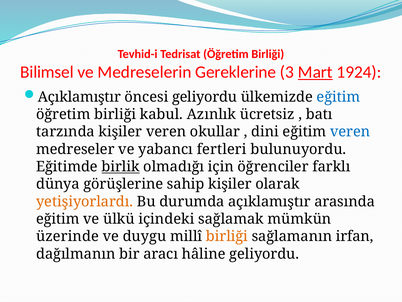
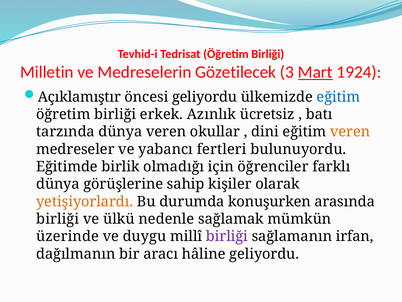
Bilimsel: Bilimsel -> Milletin (47, 72)
Gereklerine: Gereklerine -> Gözetilecek (236, 72)
kabul: kabul -> erkek (161, 114)
tarzında kişiler: kişiler -> dünya (120, 132)
veren colour: blue -> orange (350, 132)
birlik underline: present -> none (121, 166)
durumda açıklamıştır: açıklamıştır -> konuşurken (269, 201)
eğitim: eğitim -> birliği (58, 219)
içindeki: içindeki -> nedenle (166, 219)
birliği colour: orange -> purple (227, 236)
